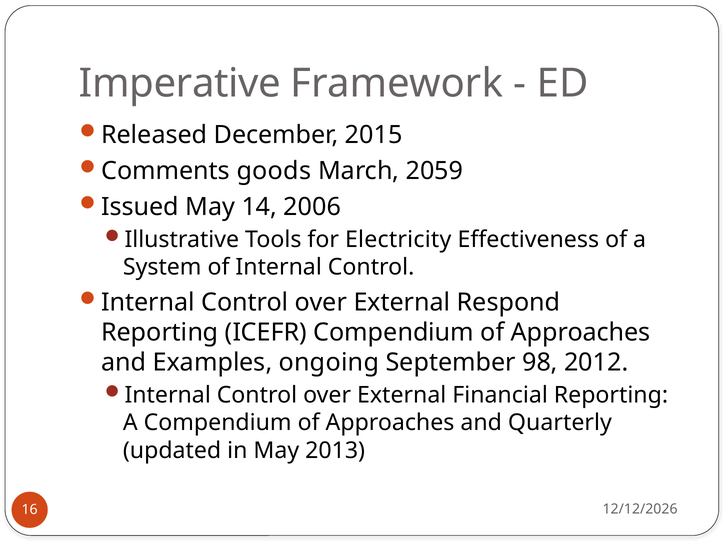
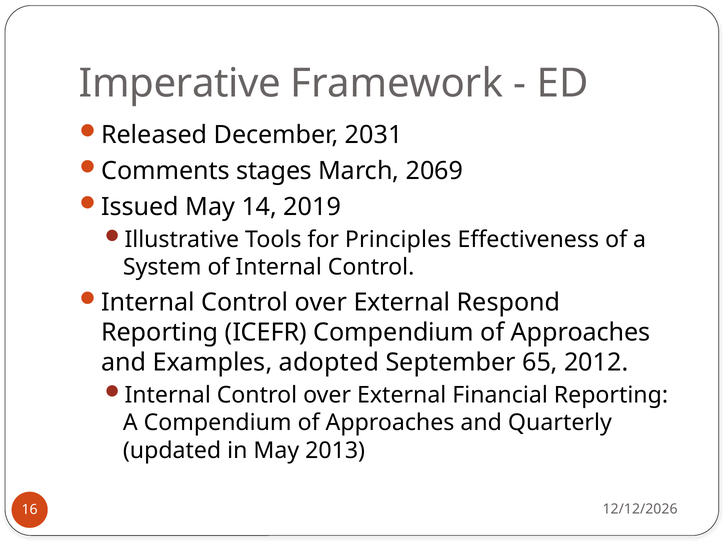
2015: 2015 -> 2031 (374, 135)
goods: goods -> stages (274, 171)
2059: 2059 -> 2069 (434, 171)
2006: 2006 -> 2019 (312, 207)
Electricity: Electricity -> Principles (398, 240)
ongoing: ongoing -> adopted (329, 363)
98: 98 -> 65 (540, 363)
